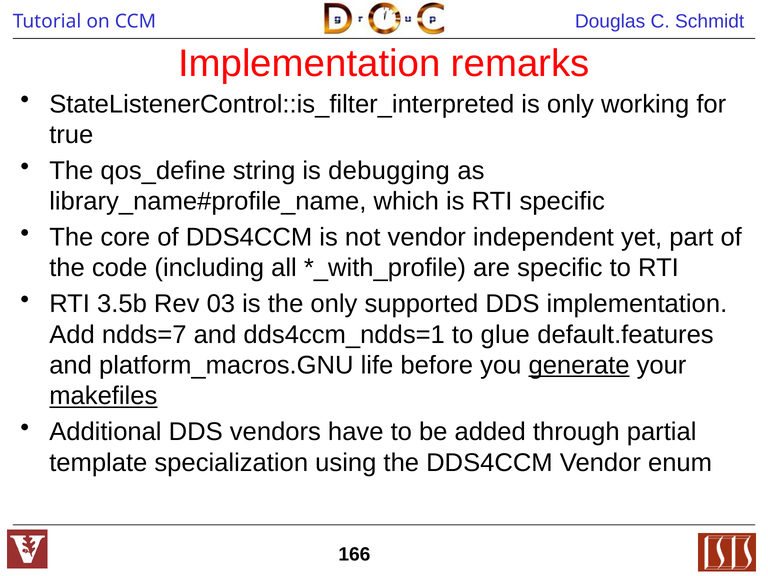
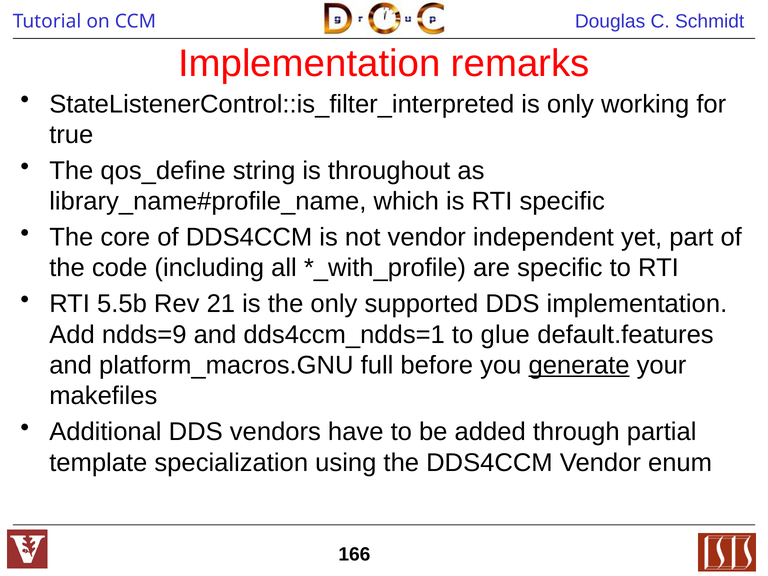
debugging: debugging -> throughout (389, 171)
3.5b: 3.5b -> 5.5b (122, 304)
03: 03 -> 21 (221, 304)
ndds=7: ndds=7 -> ndds=9 (144, 335)
life: life -> full (377, 365)
makefiles underline: present -> none (103, 396)
